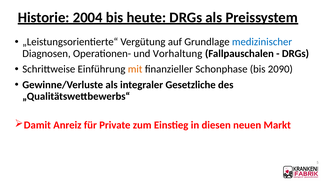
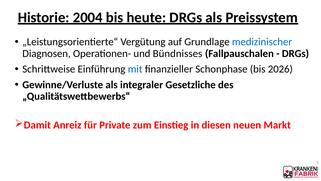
Vorhaltung: Vorhaltung -> Bündnisses (178, 53)
mit colour: orange -> blue (135, 69)
2090: 2090 -> 2026 (280, 69)
